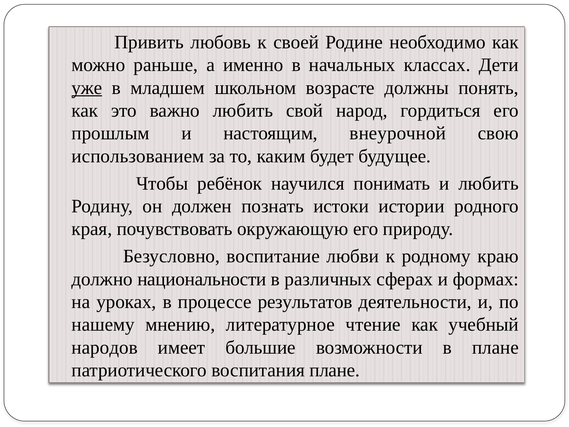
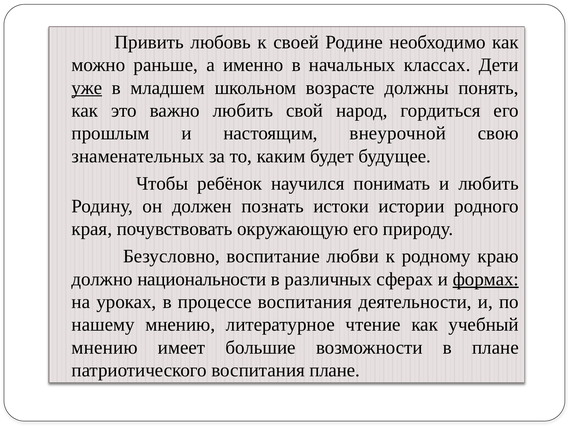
использованием: использованием -> знаменательных (138, 156)
формах underline: none -> present (486, 279)
процессе результатов: результатов -> воспитания (305, 302)
народов: народов -> мнению (105, 347)
